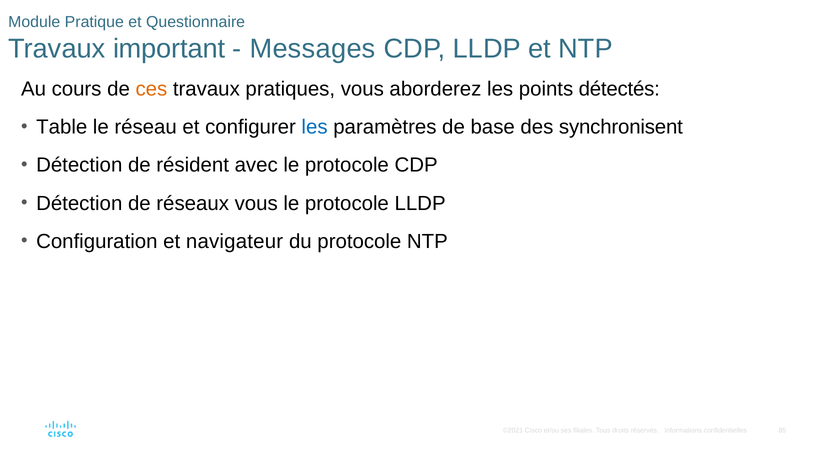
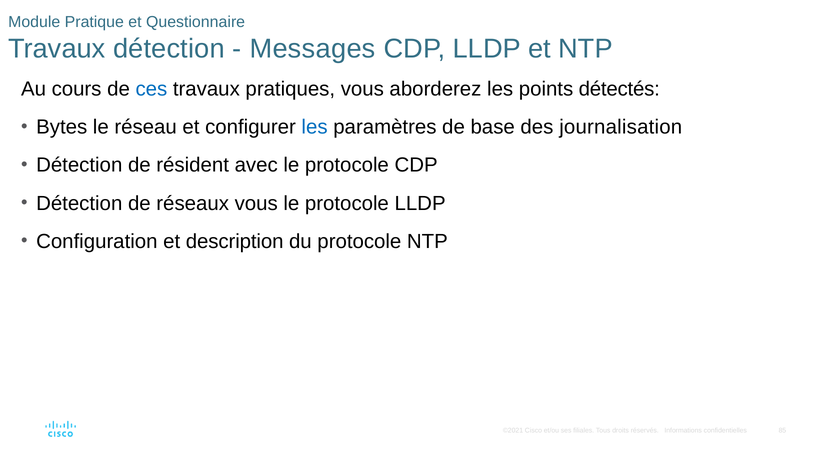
Travaux important: important -> détection (169, 49)
ces colour: orange -> blue (151, 89)
Table: Table -> Bytes (62, 127)
synchronisent: synchronisent -> journalisation (621, 127)
navigateur: navigateur -> description (235, 242)
